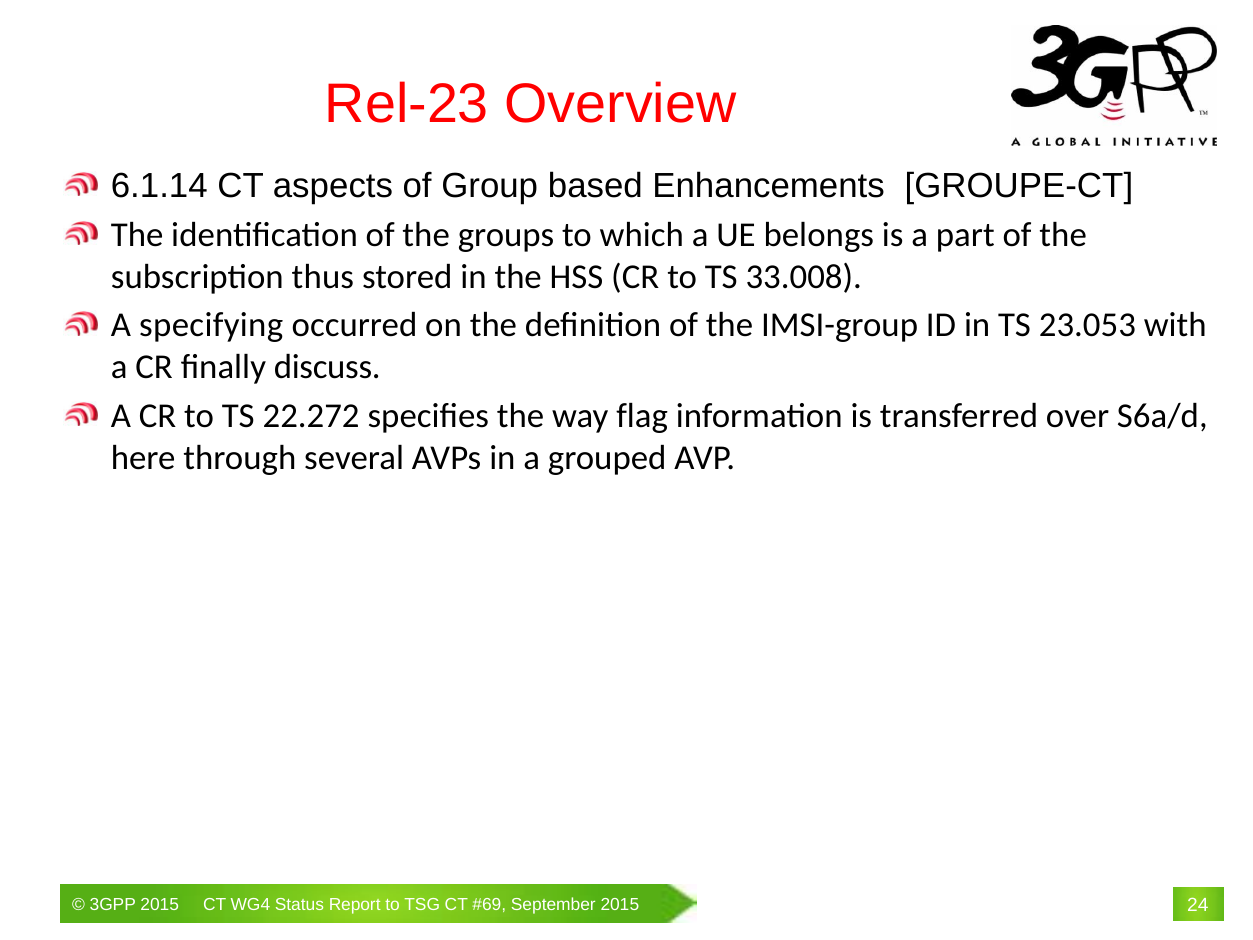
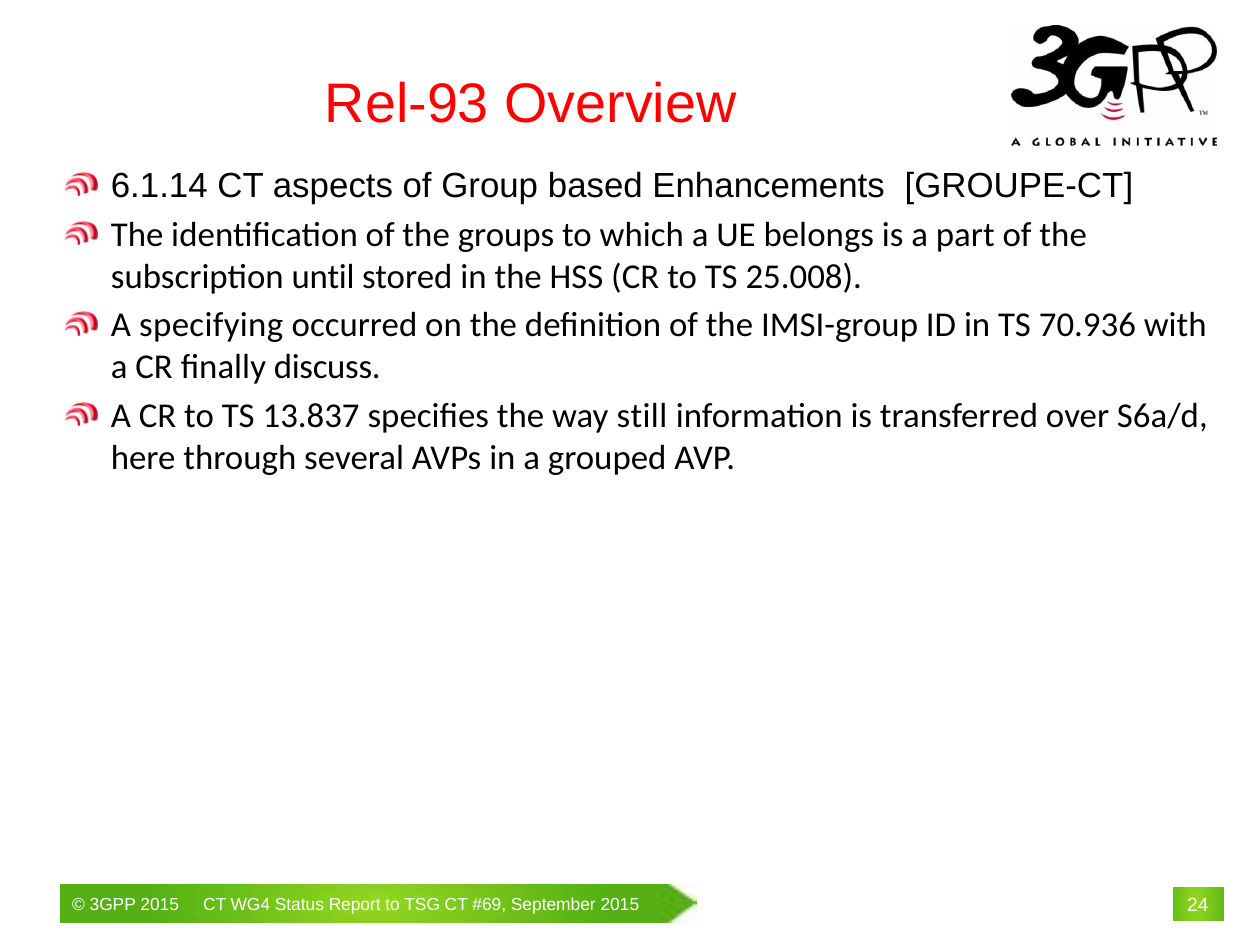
Rel-23: Rel-23 -> Rel-93 (407, 104)
thus: thus -> until (323, 277)
33.008: 33.008 -> 25.008 (804, 277)
23.053: 23.053 -> 70.936 (1087, 325)
22.272: 22.272 -> 13.837 (311, 416)
flag: flag -> still (642, 416)
